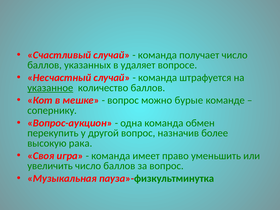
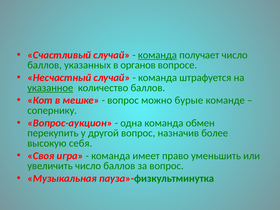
команда underline: none -> present (157, 55)
удаляет: удаляет -> органов (138, 65)
рака: рака -> себя (81, 143)
